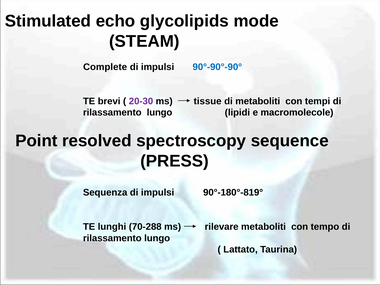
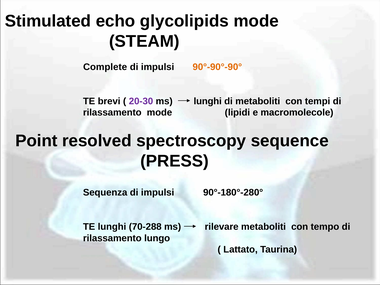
90°-90°-90° colour: blue -> orange (217, 67)
ms tissue: tissue -> lunghi (208, 101)
lungo: lungo -> mode (159, 113)
90°-180°-819°: 90°-180°-819° -> 90°-180°-280° (233, 193)
